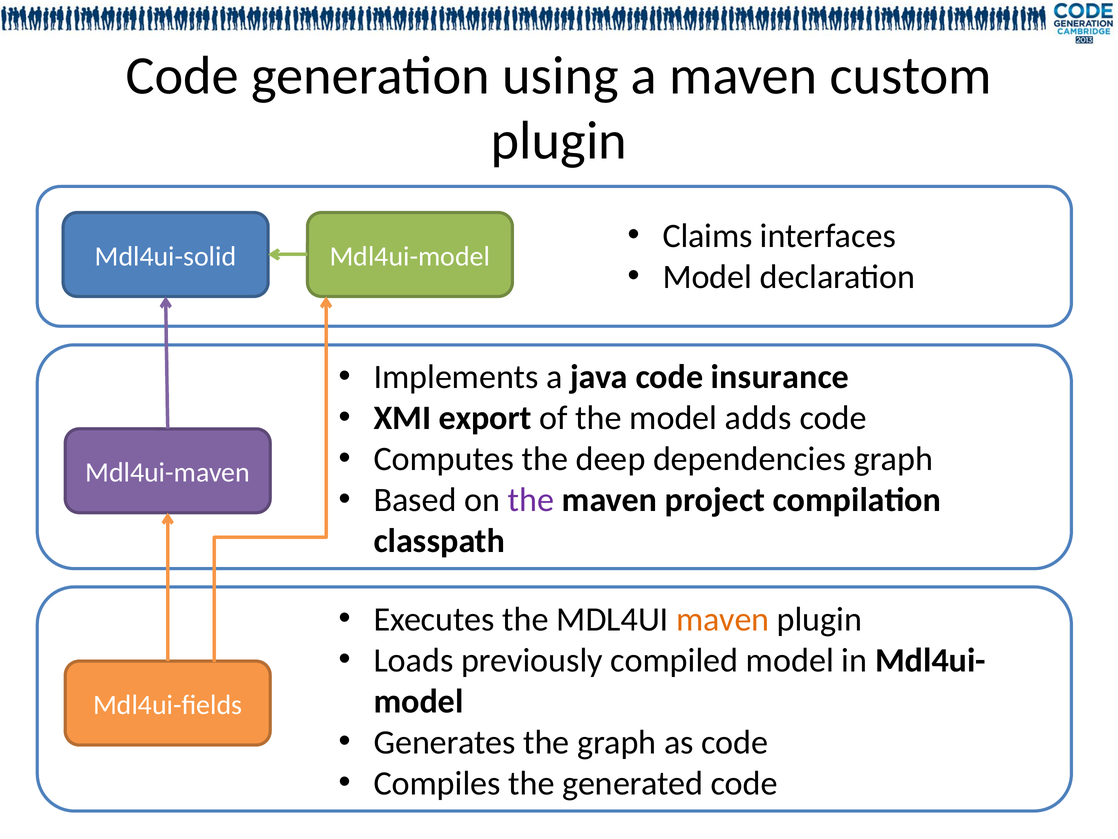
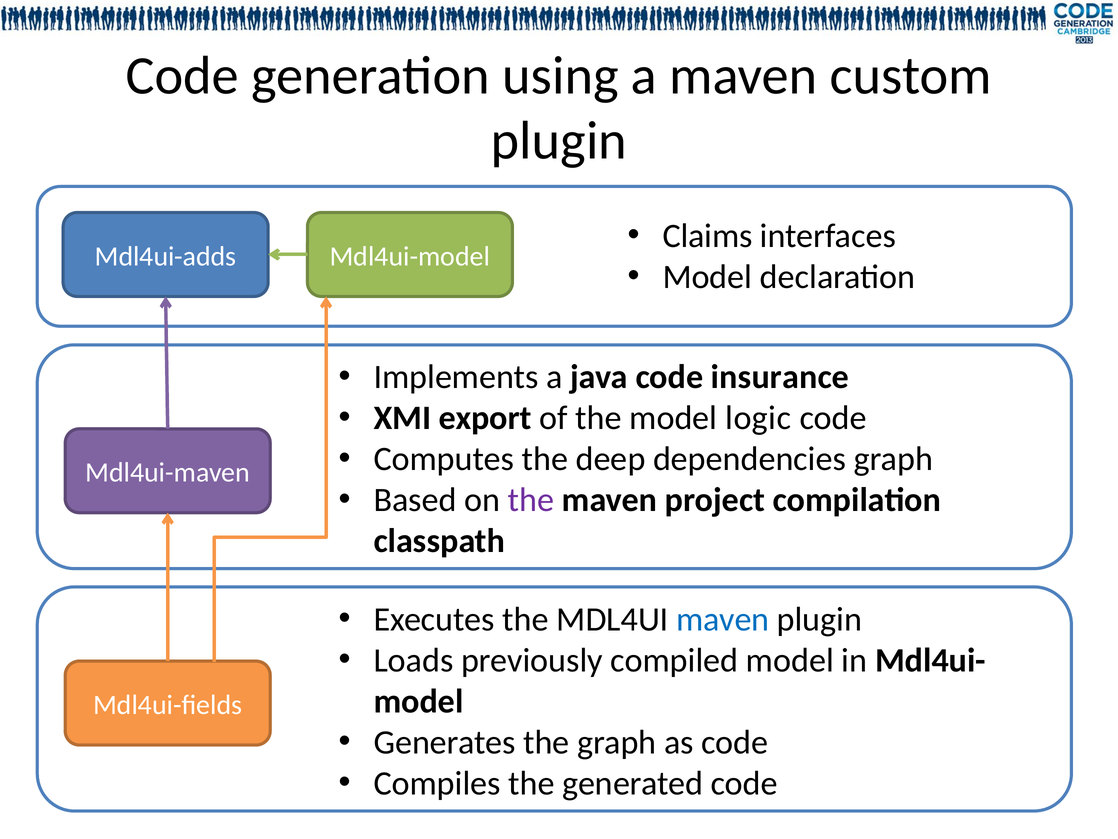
Mdl4ui-solid: Mdl4ui-solid -> Mdl4ui-adds (166, 256)
adds: adds -> logic (758, 418)
maven colour: orange -> blue (723, 619)
